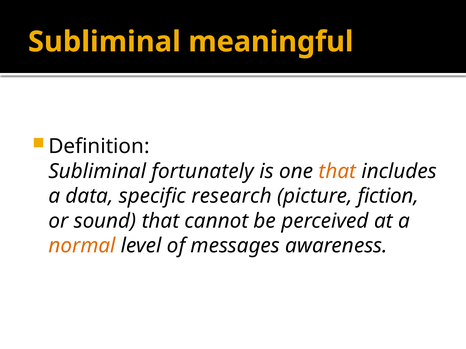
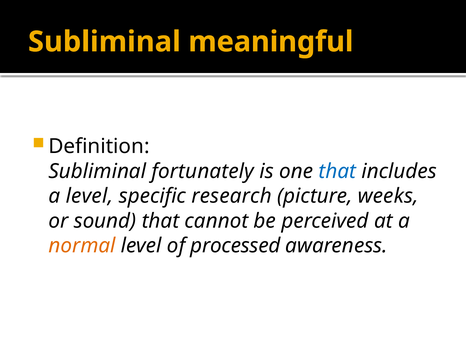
that colour: orange -> blue (337, 172)
a data: data -> level (89, 196)
fiction: fiction -> weeks (388, 196)
messages: messages -> processed (235, 246)
